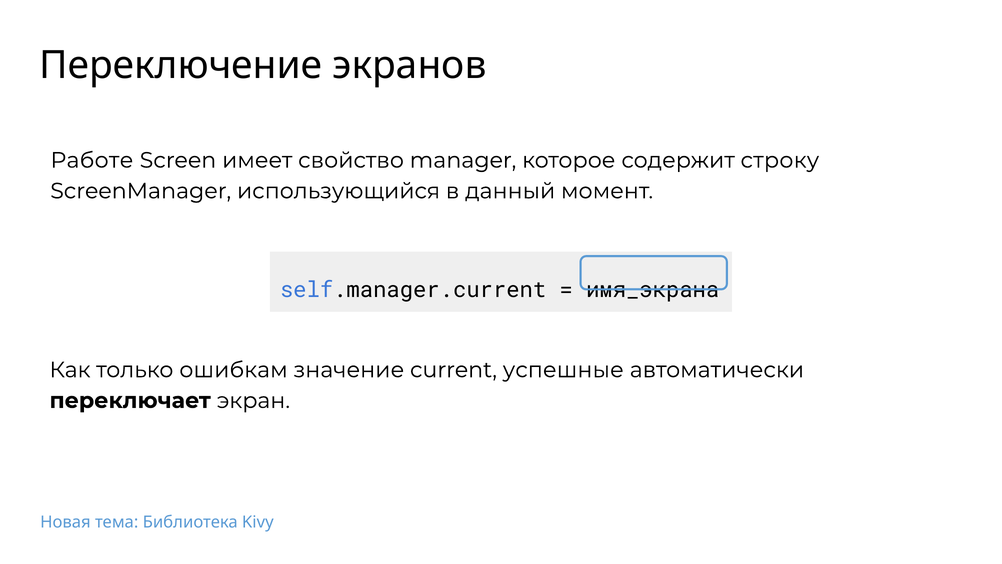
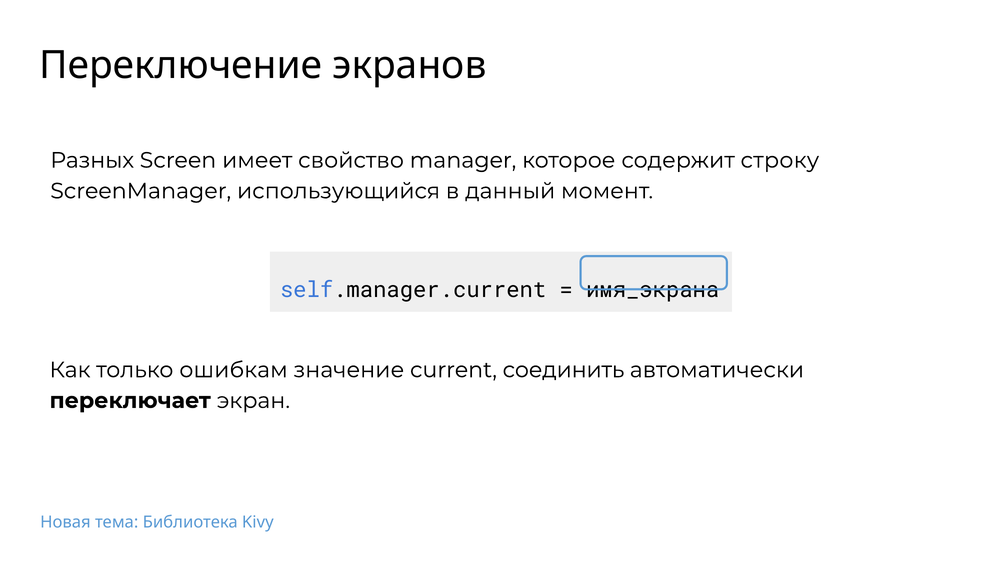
Работе: Работе -> Разных (92, 160)
успешные: успешные -> соединить (563, 370)
